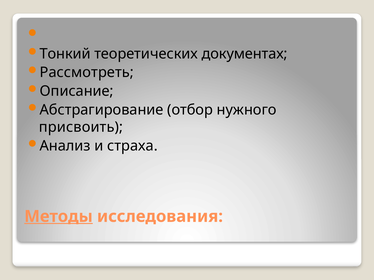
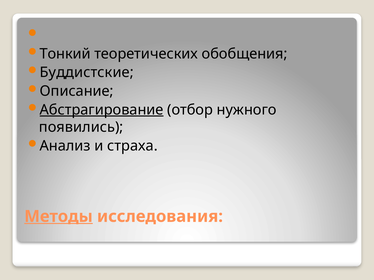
документах: документах -> обобщения (245, 54)
Рассмотреть: Рассмотреть -> Буддистские (87, 73)
Абстрагирование underline: none -> present (102, 110)
присвоить: присвоить -> появились (81, 127)
